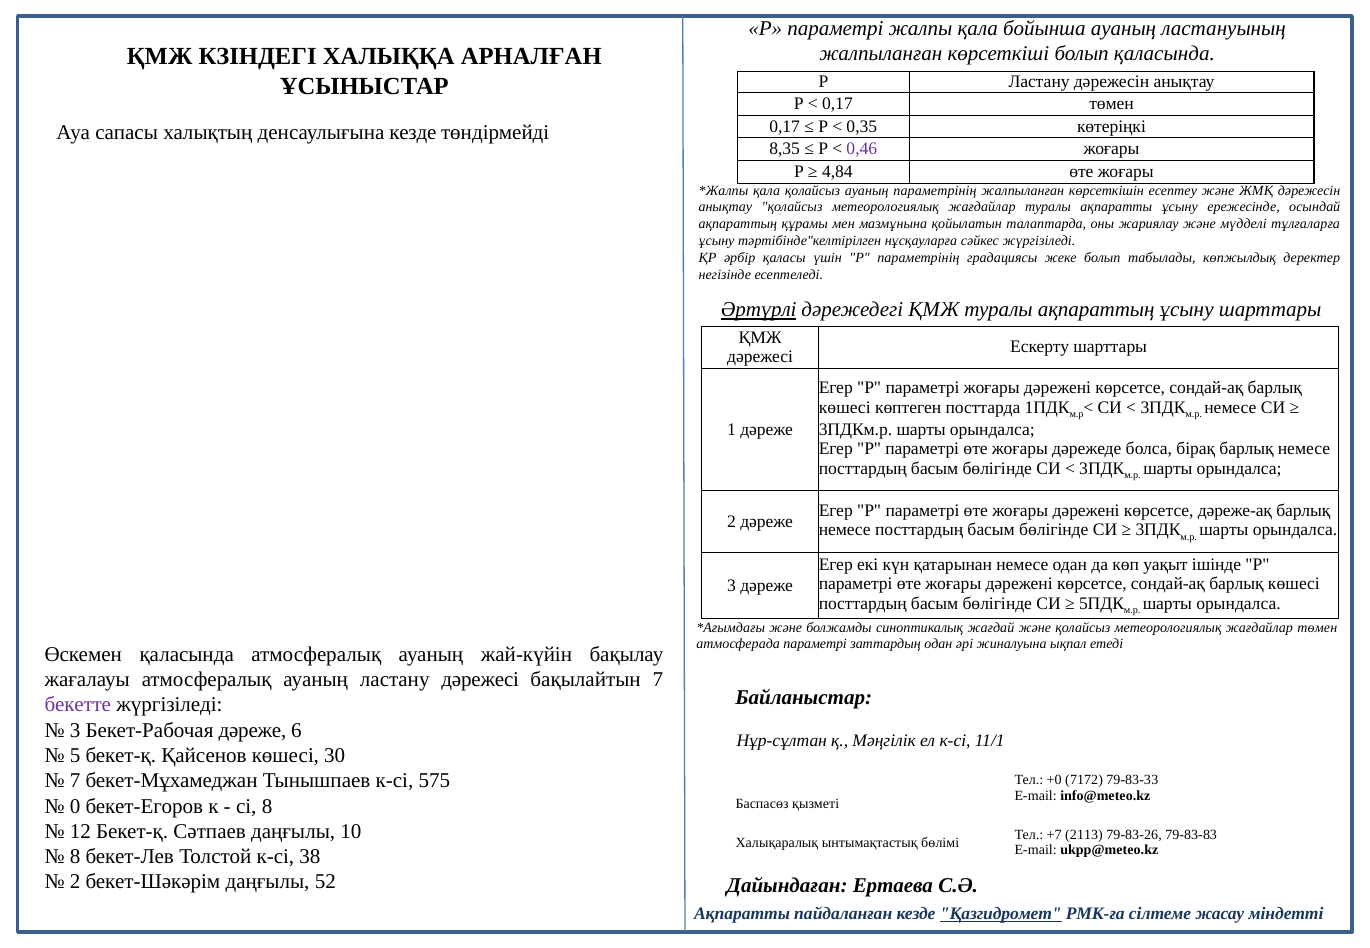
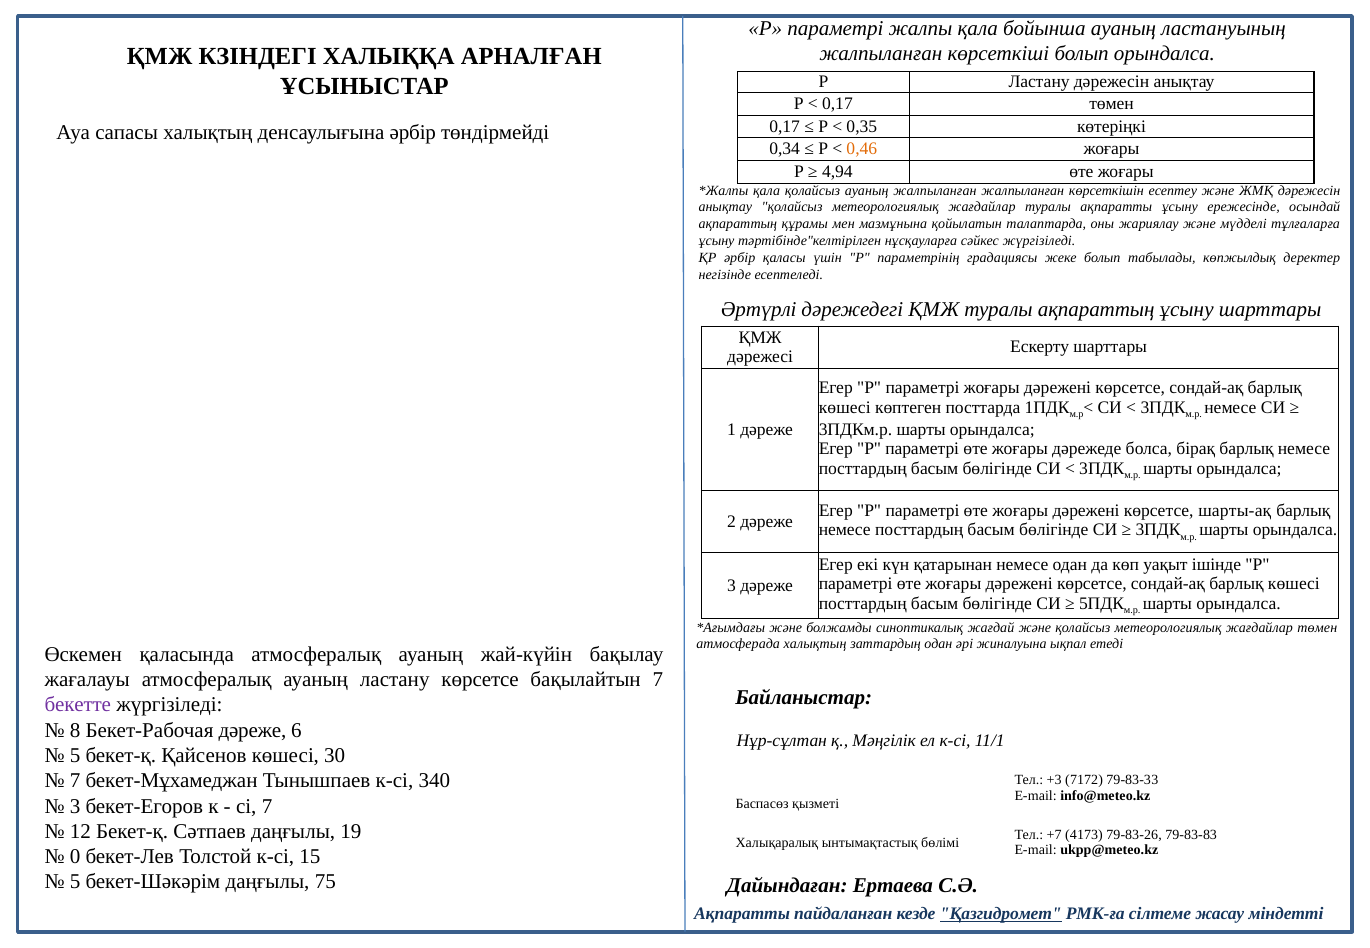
болып қаласында: қаласында -> орындалса (1164, 54)
денсаулығына кезде: кезде -> әрбір (413, 133)
8,35: 8,35 -> 0,34 (785, 149)
0,46 colour: purple -> orange (862, 149)
4,84: 4,84 -> 4,94 (837, 172)
ауаның параметрінің: параметрінің -> жалпыланған (935, 191)
Әртүрлі underline: present -> none (759, 310)
дәреже-ақ: дәреже-ақ -> шарты-ақ (1235, 511)
атмосферада параметрі: параметрі -> халықтың (815, 644)
ластану дәрежесі: дәрежесі -> көрсетсе (480, 680)
3: 3 -> 8 (75, 731)
575: 575 -> 340 (434, 781)
+0: +0 -> +3 (1054, 780)
0: 0 -> 3 (75, 806)
сі 8: 8 -> 7 (267, 806)
10: 10 -> 19 (351, 832)
2113: 2113 -> 4173 (1084, 835)
8: 8 -> 0 (75, 857)
38: 38 -> 15 (310, 857)
2: 2 -> 5 (75, 882)
52: 52 -> 75 (325, 882)
